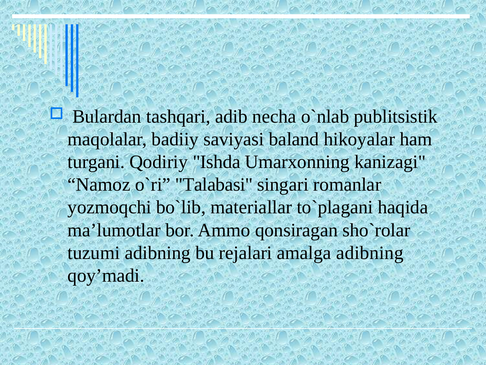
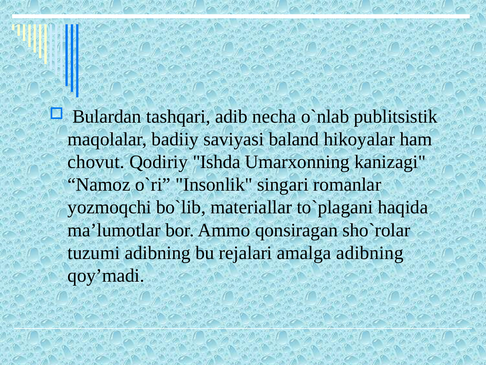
turgani: turgani -> chovut (96, 162)
Talabasi: Talabasi -> Insonlik (214, 184)
